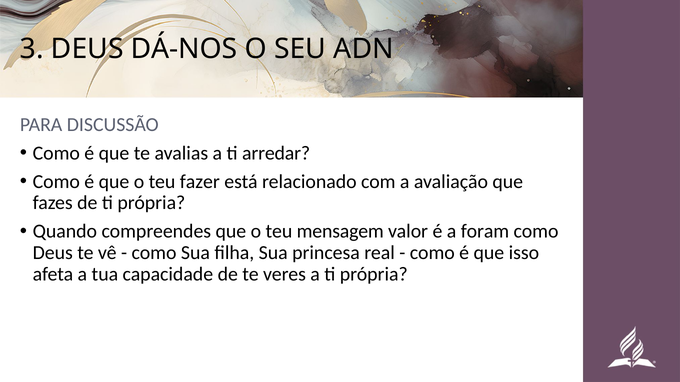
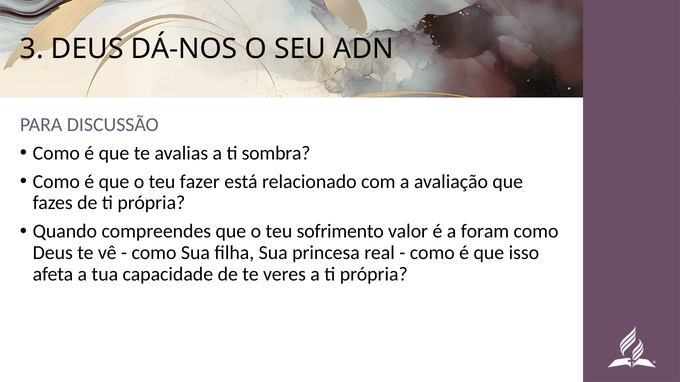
arredar: arredar -> sombra (276, 153)
mensagem: mensagem -> sofrimento (340, 232)
